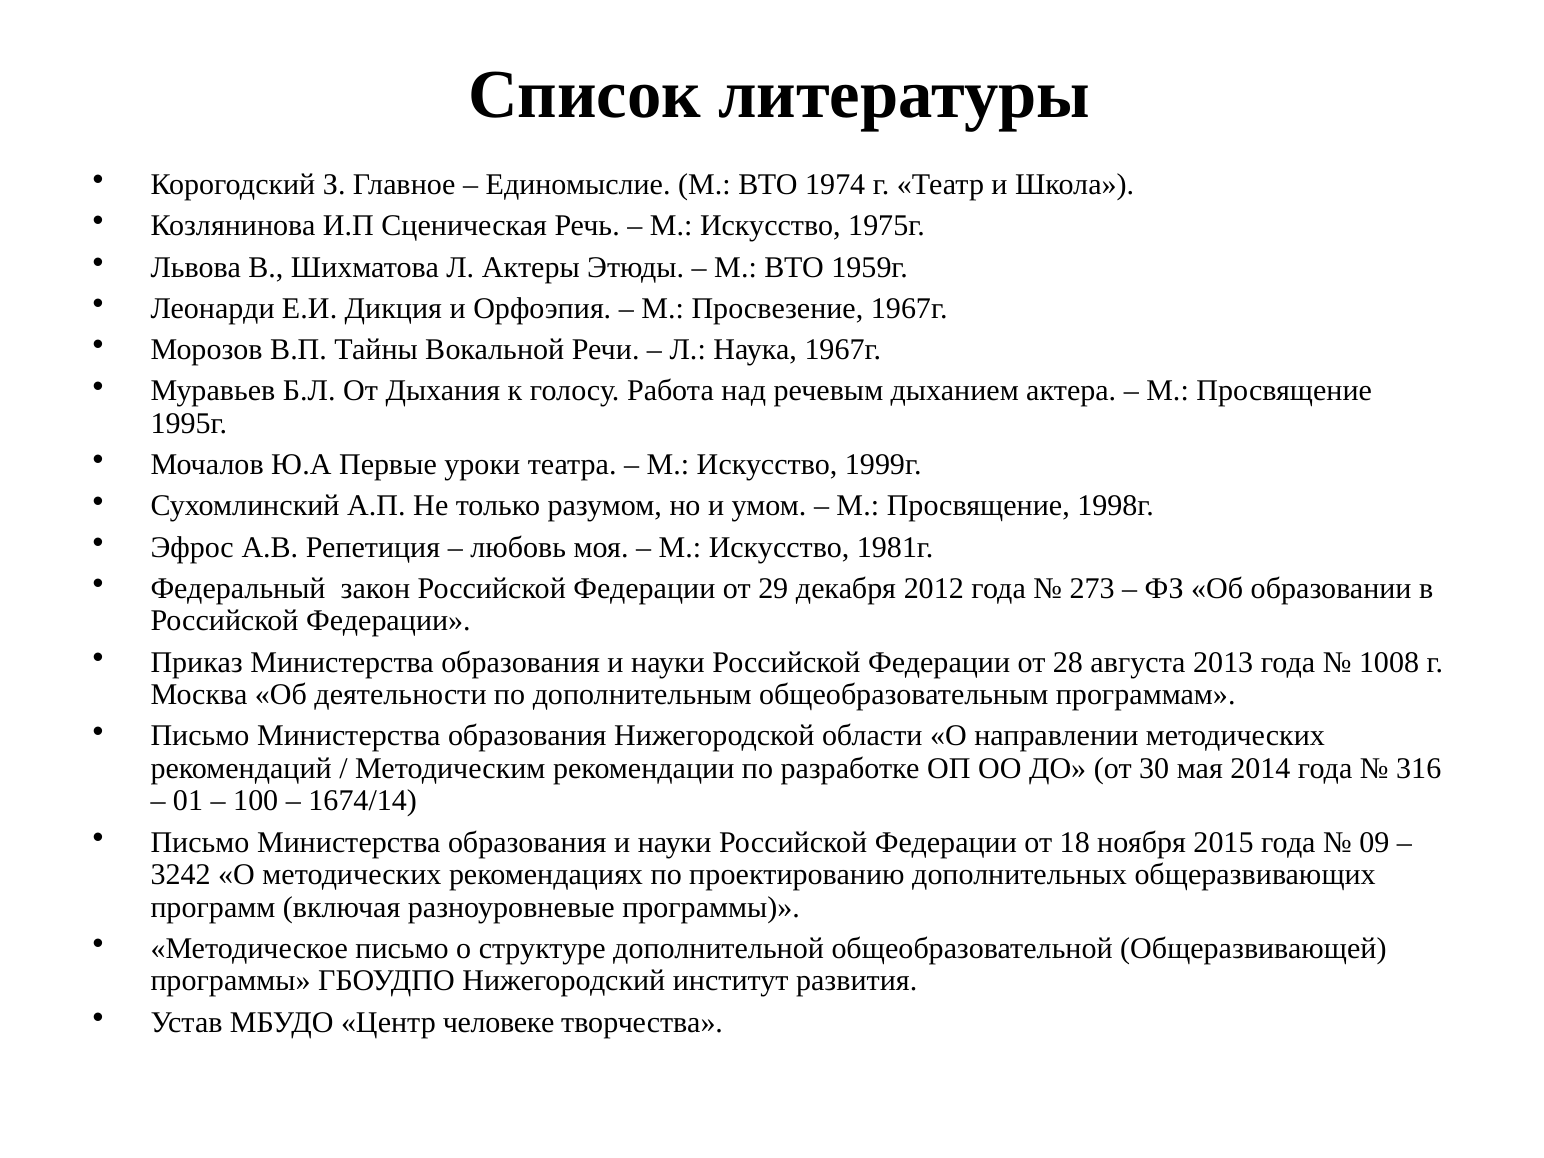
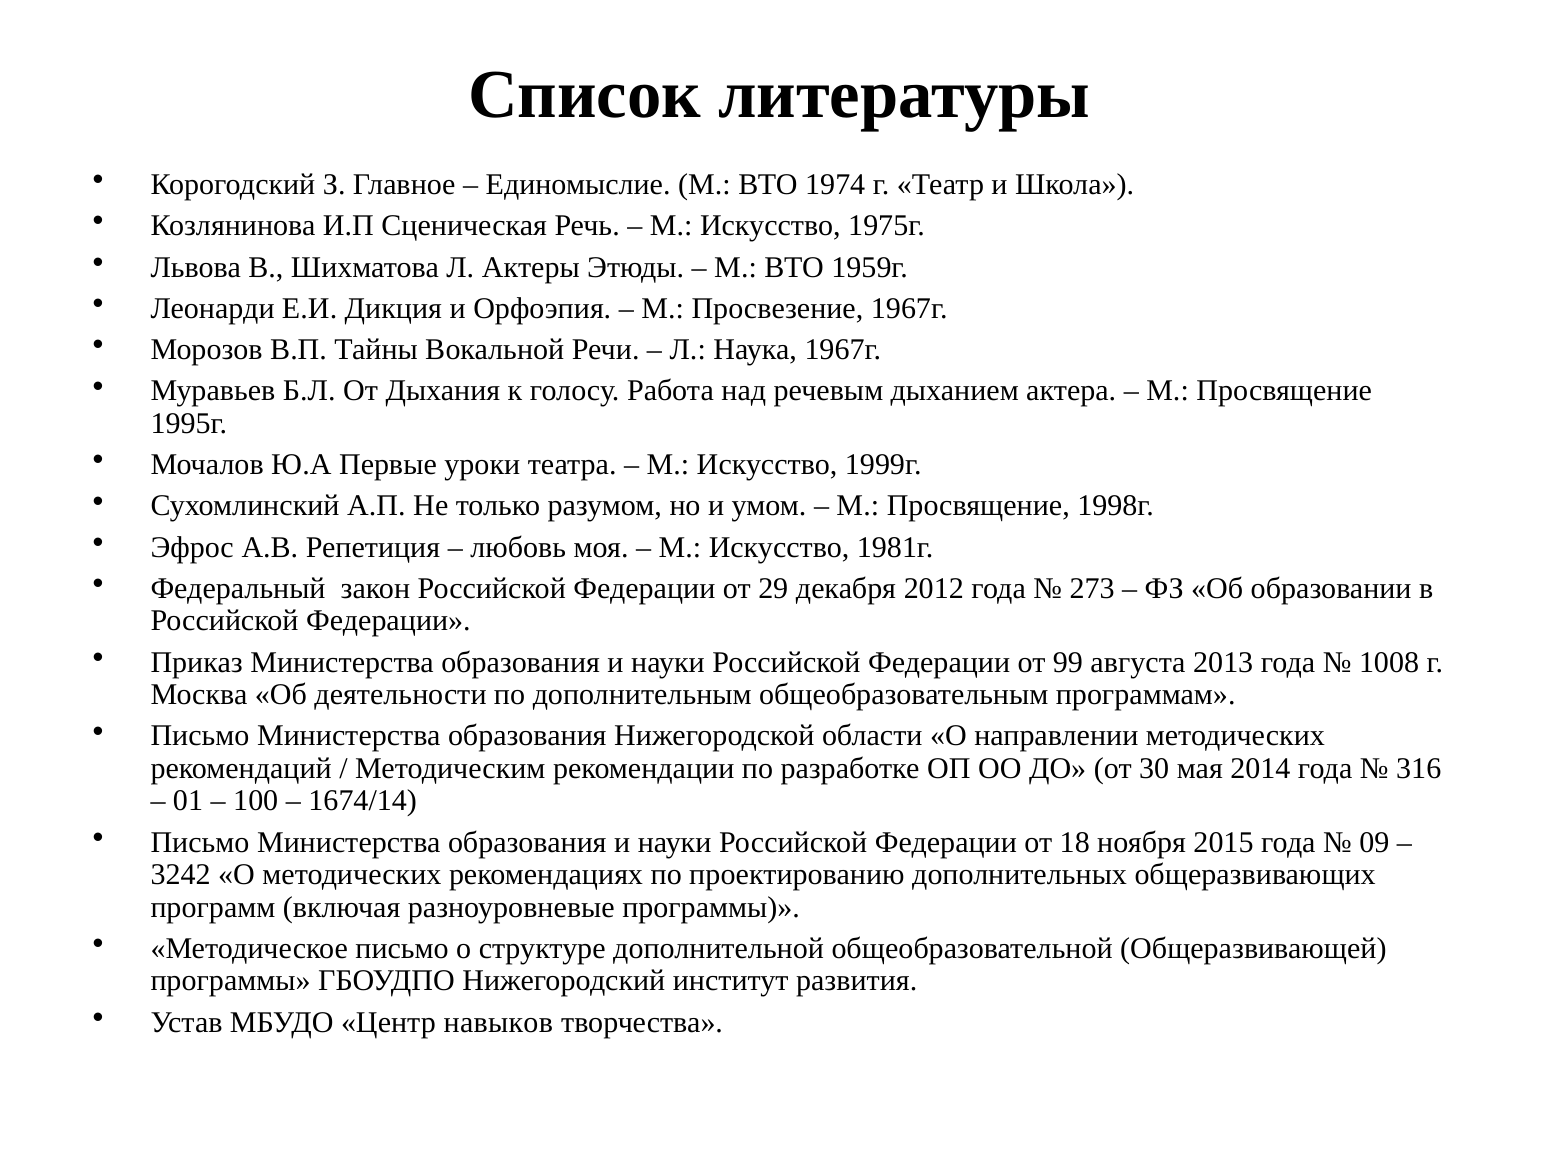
28: 28 -> 99 (1068, 662)
человеке: человеке -> навыков (498, 1022)
